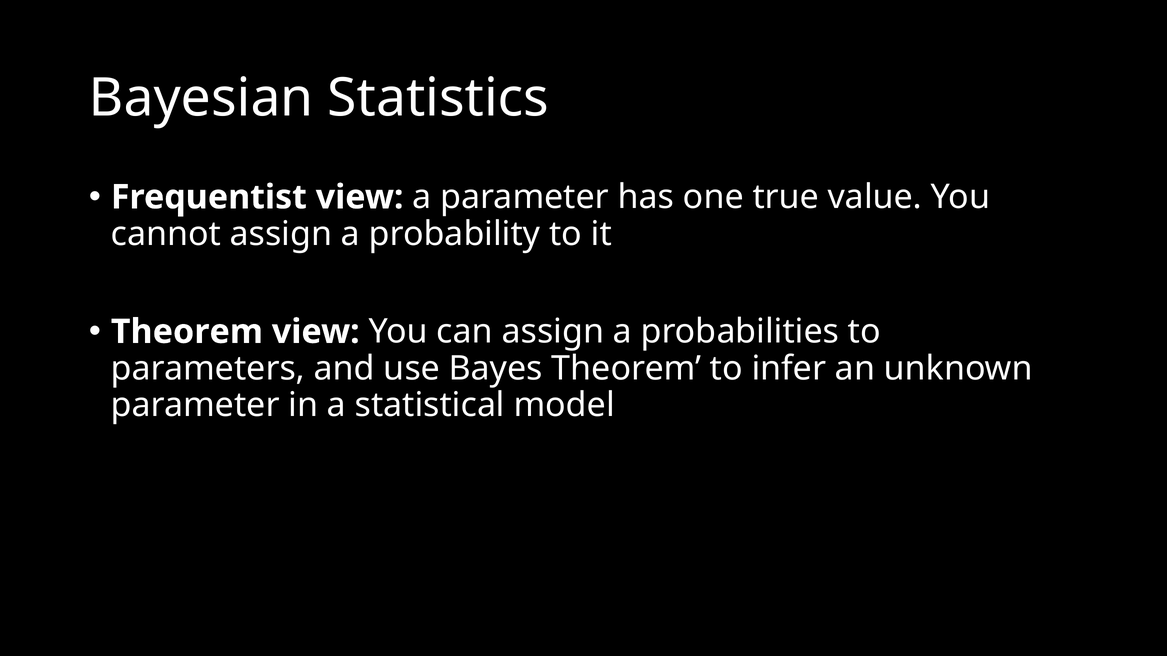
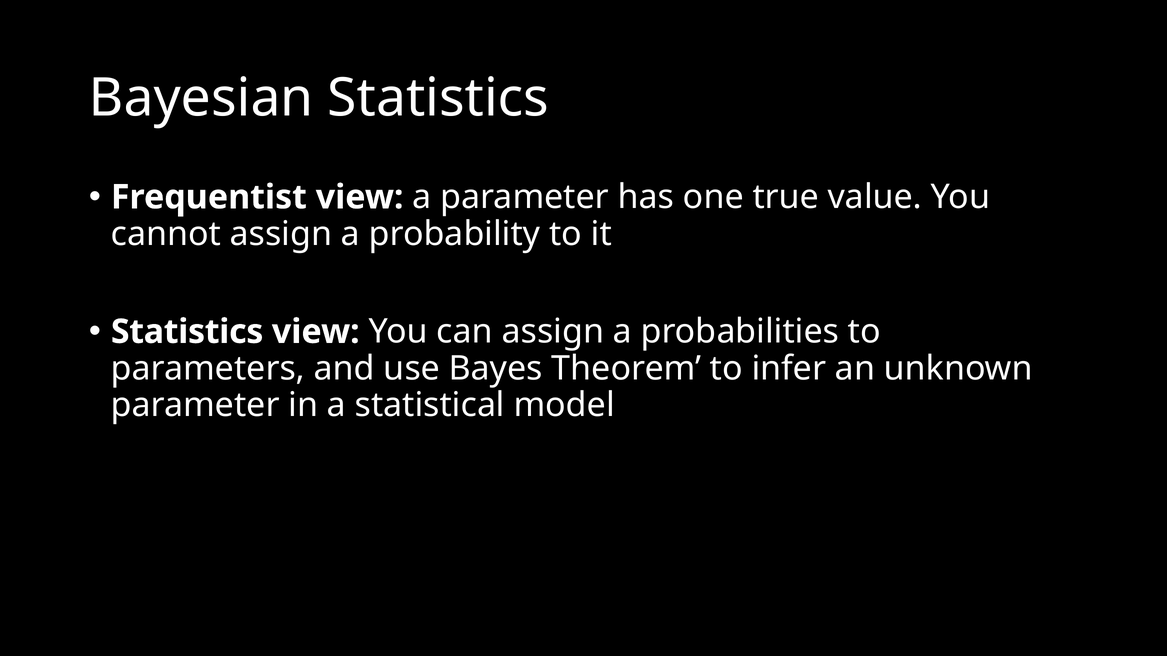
Theorem: Theorem -> Statistics (187, 332)
